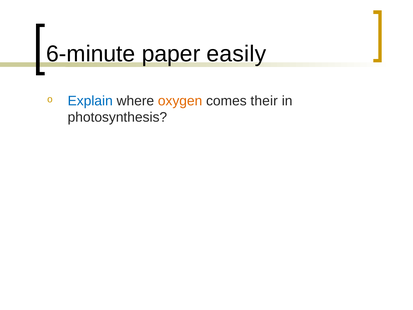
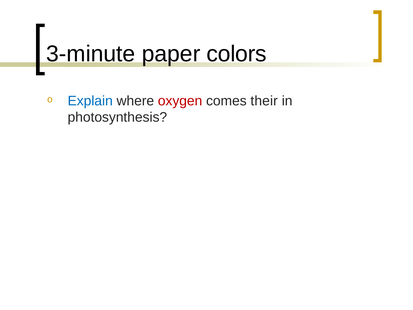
6-minute: 6-minute -> 3-minute (91, 54)
easily: easily -> colors (237, 54)
oxygen colour: orange -> red (180, 101)
